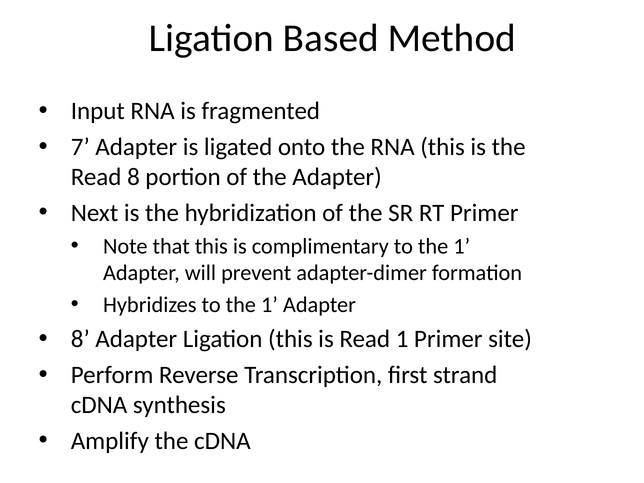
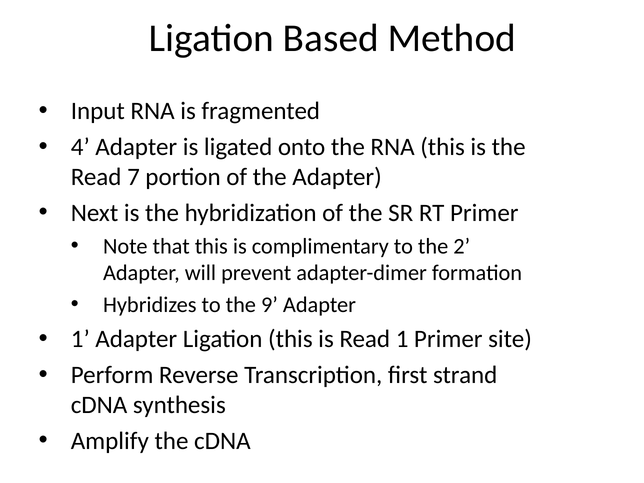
7: 7 -> 4 (80, 147)
Read 8: 8 -> 7 (133, 177)
complimentary to the 1: 1 -> 2 (462, 246)
Hybridizes to the 1: 1 -> 9 (269, 305)
8: 8 -> 1 (80, 339)
